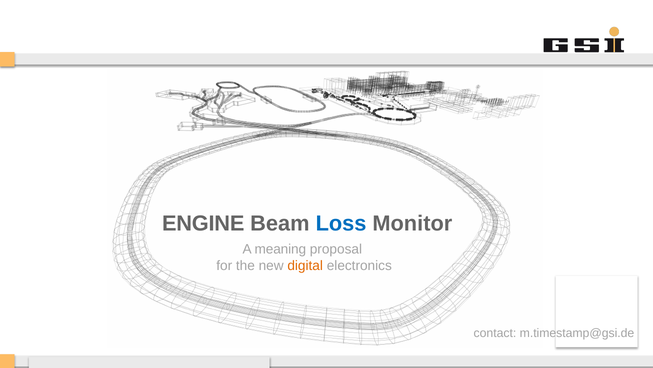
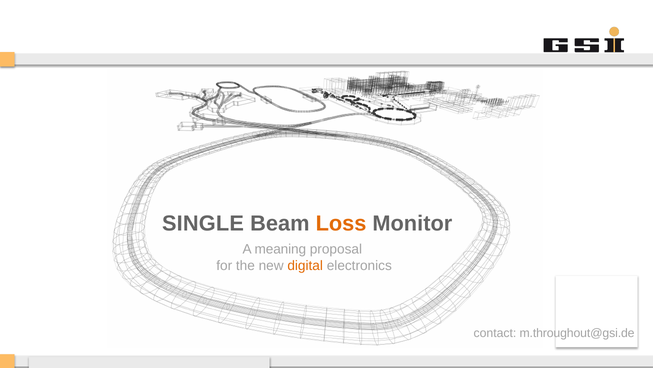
ENGINE: ENGINE -> SINGLE (203, 223)
Loss colour: blue -> orange (341, 223)
m.timestamp@gsi.de: m.timestamp@gsi.de -> m.throughout@gsi.de (577, 333)
